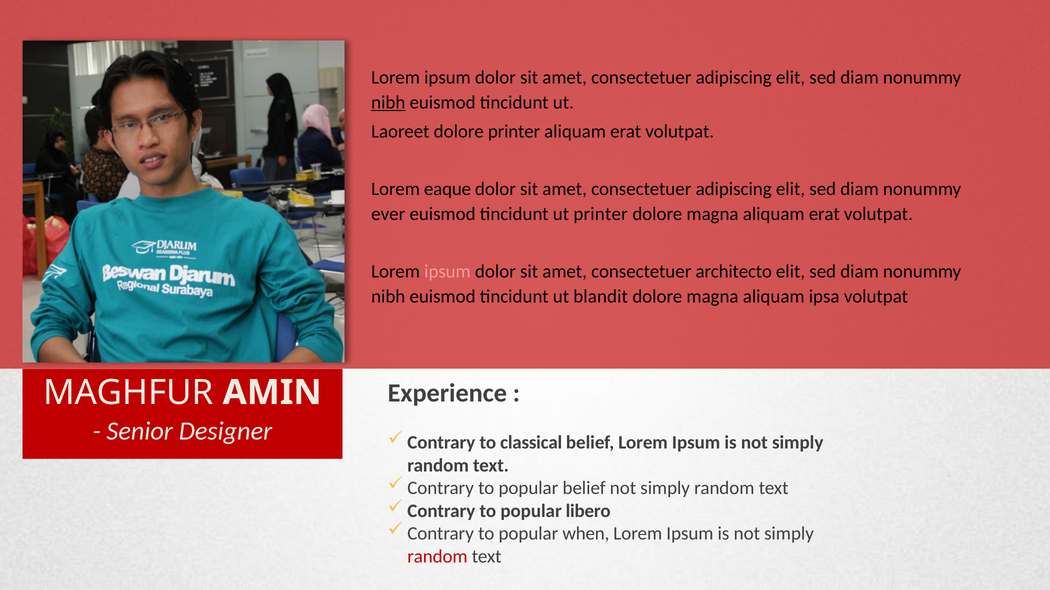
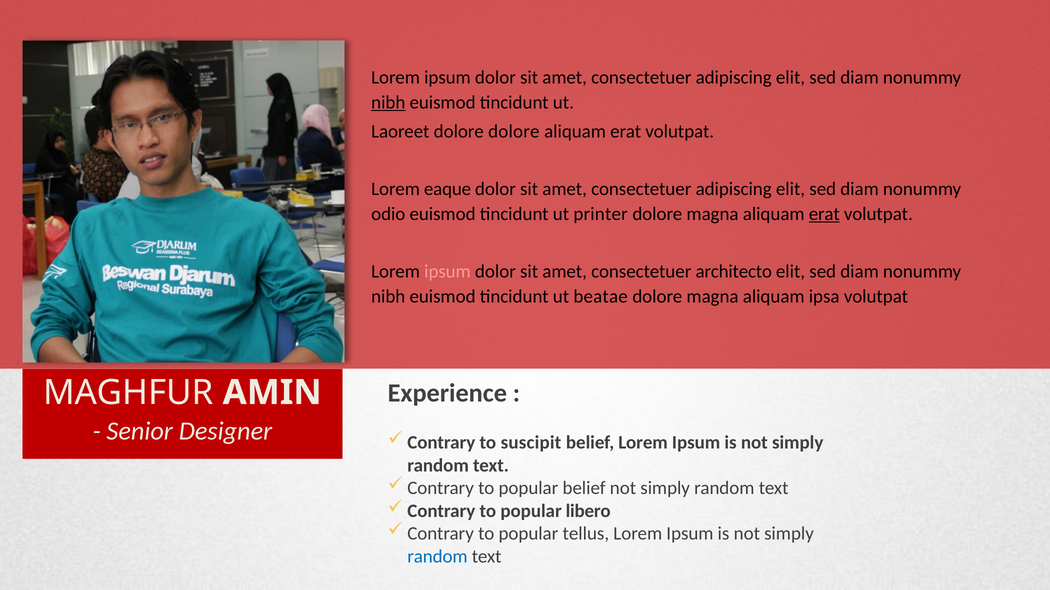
dolore printer: printer -> dolore (514, 131)
ever: ever -> odio (388, 214)
erat underline: none -> present (824, 214)
blandit: blandit -> beatae (601, 297)
classical: classical -> suscipit (531, 443)
when: when -> tellus (586, 534)
random colour: red -> blue (437, 557)
